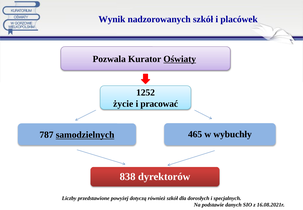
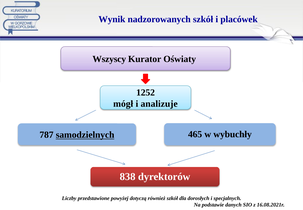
Pozwala: Pozwala -> Wszyscy (109, 59)
Oświaty underline: present -> none (180, 59)
życie: życie -> mógł (123, 104)
pracować: pracować -> analizuje (159, 104)
